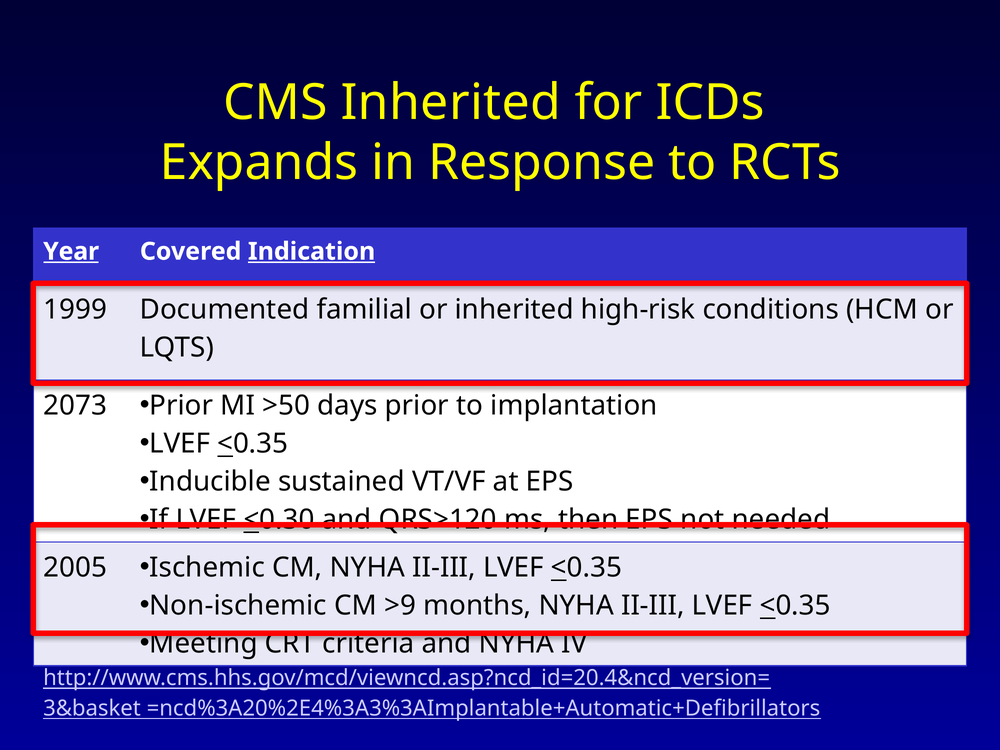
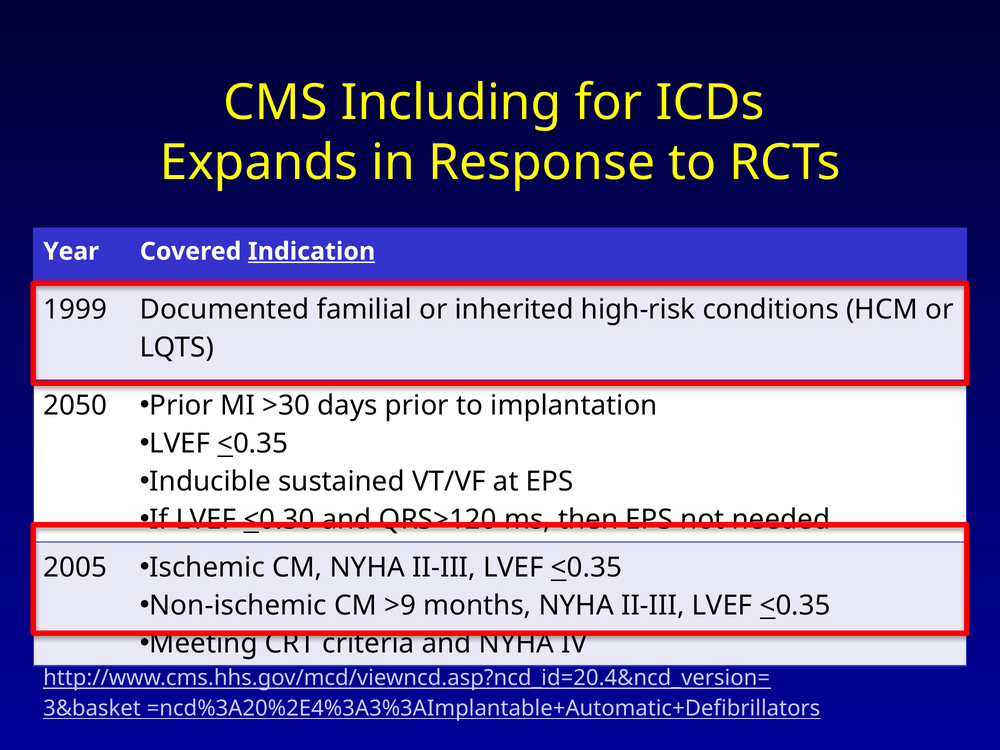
CMS Inherited: Inherited -> Including (451, 103)
Year underline: present -> none (71, 251)
2073: 2073 -> 2050 (75, 406)
>50: >50 -> >30 (286, 406)
